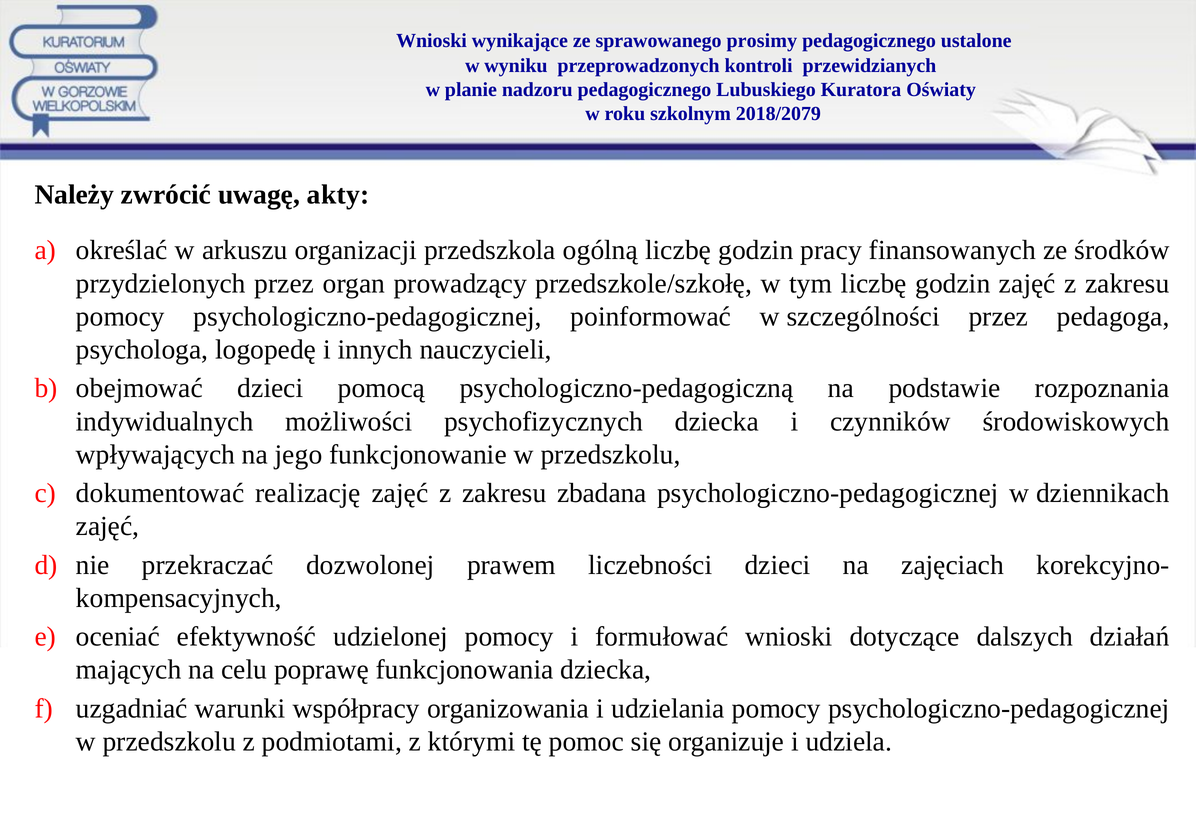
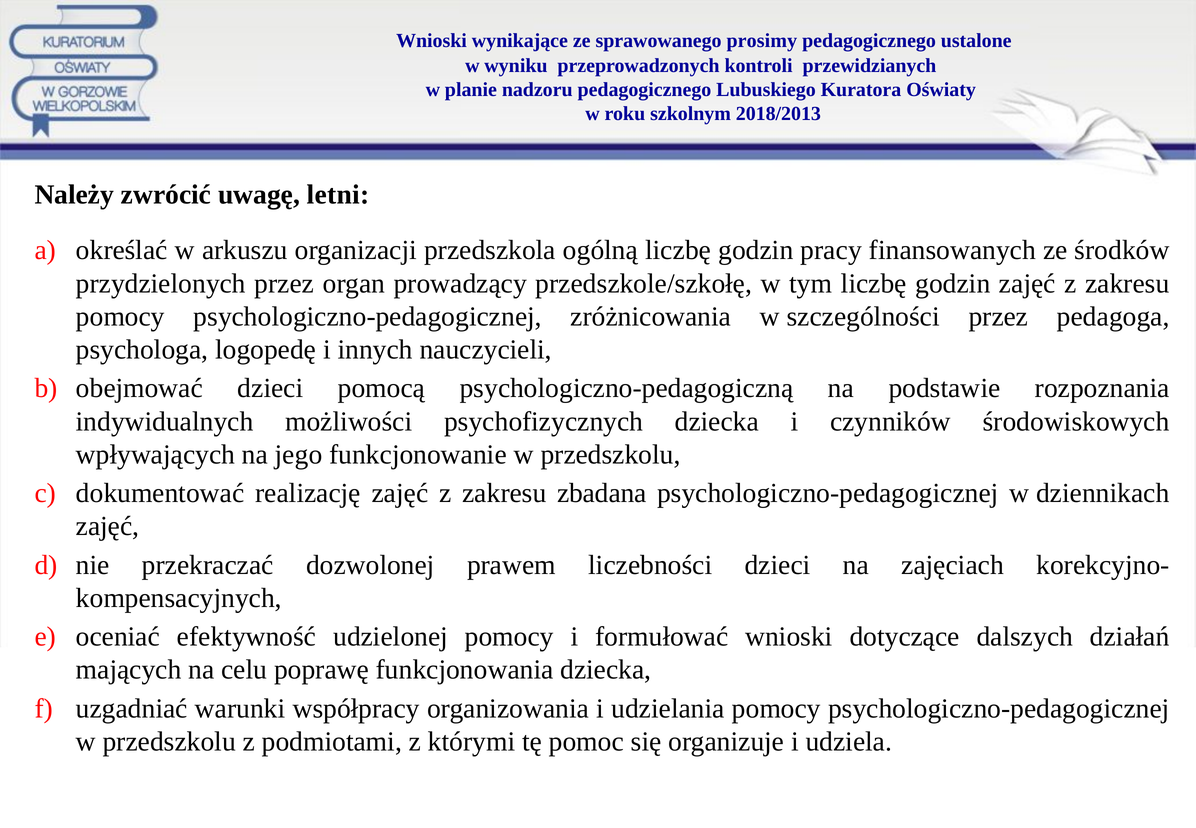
2018/2079: 2018/2079 -> 2018/2013 (778, 113)
akty: akty -> letni (338, 195)
poinformować: poinformować -> zróżnicowania (651, 317)
